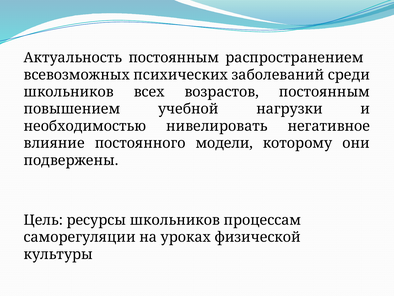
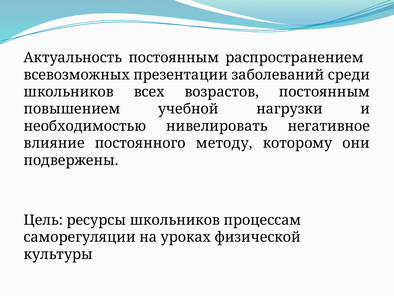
психических: психических -> презентации (181, 75)
модели: модели -> методу (224, 143)
